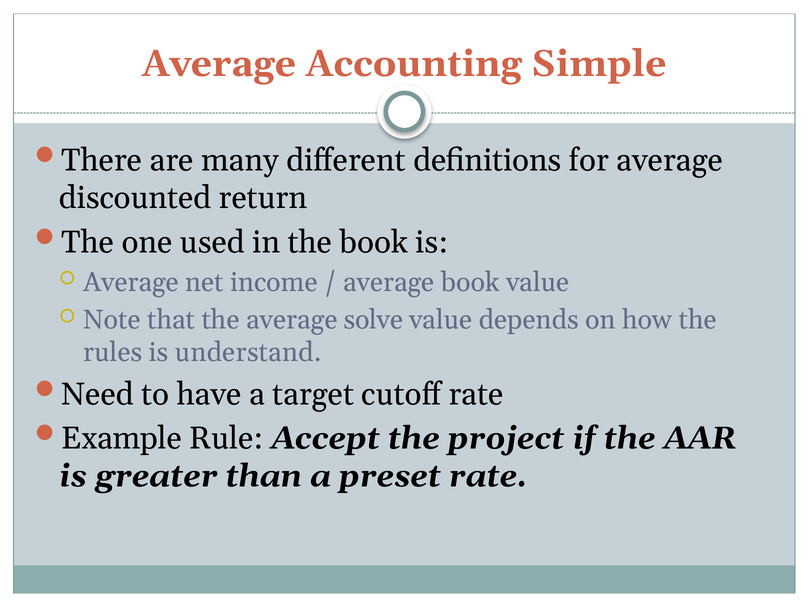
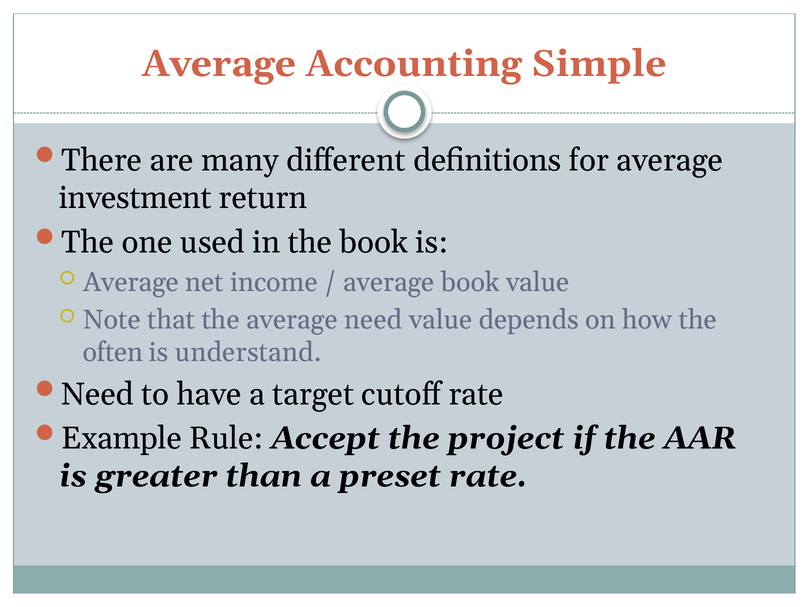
discounted: discounted -> investment (135, 198)
average solve: solve -> need (373, 320)
rules: rules -> often (113, 352)
